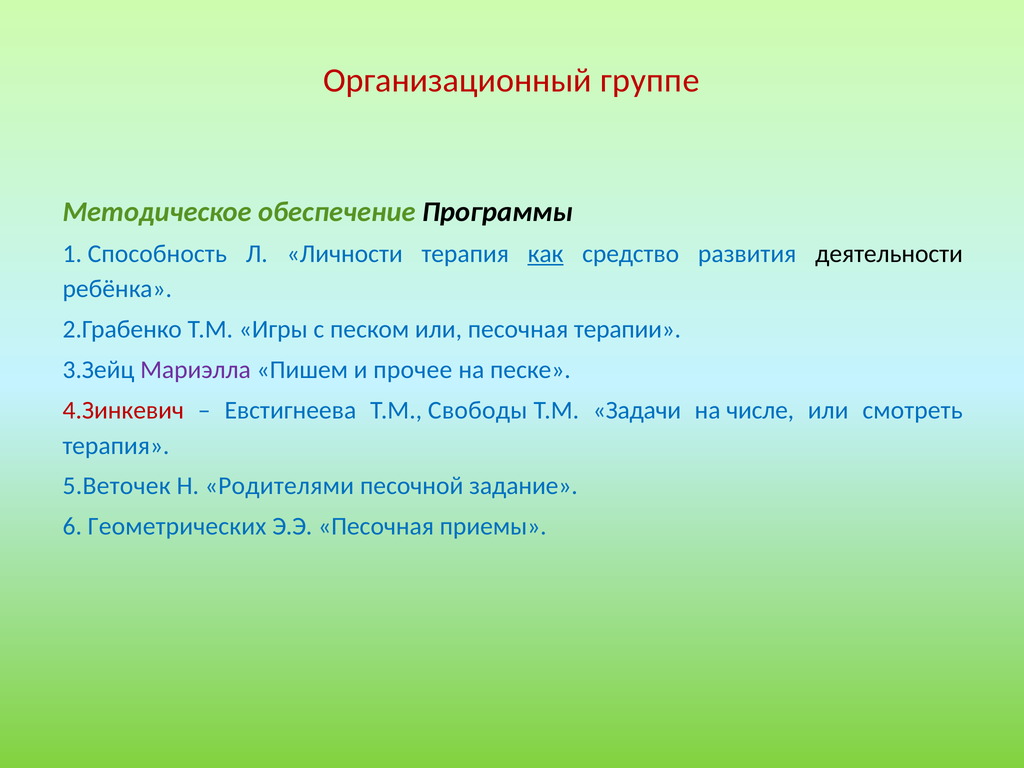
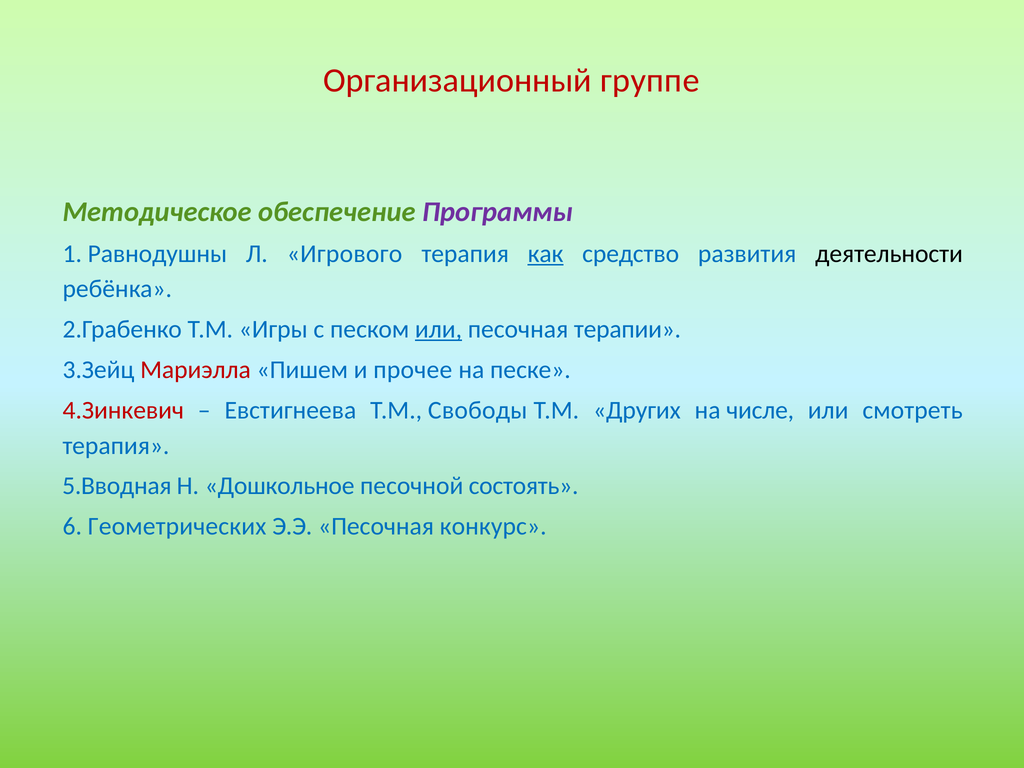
Программы colour: black -> purple (498, 212)
Способность: Способность -> Равнодушны (157, 254)
Личности: Личности -> Игрового (345, 254)
или underline: none -> present (439, 329)
Мариэлла colour: purple -> red (196, 370)
Задачи: Задачи -> Других (637, 410)
5.Веточек: 5.Веточек -> 5.Вводная (117, 486)
Родителями: Родителями -> Дошкольное (280, 486)
задание: задание -> состоять (524, 486)
приемы: приемы -> конкурс (493, 526)
